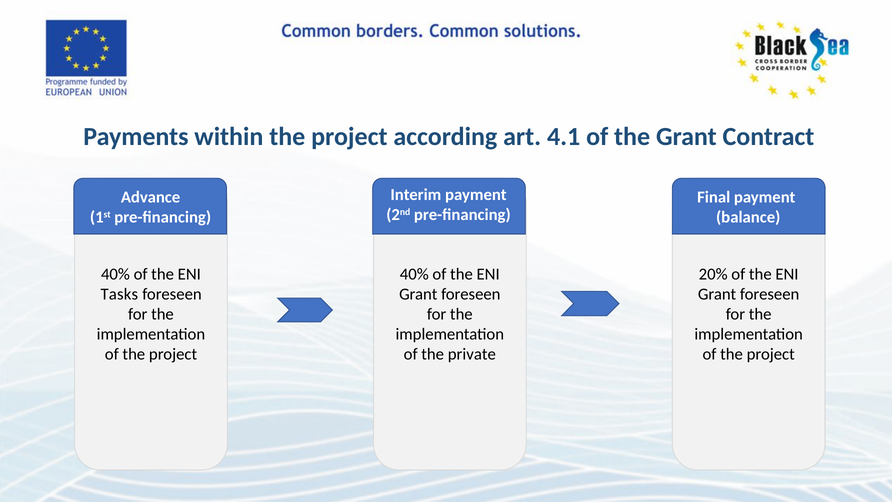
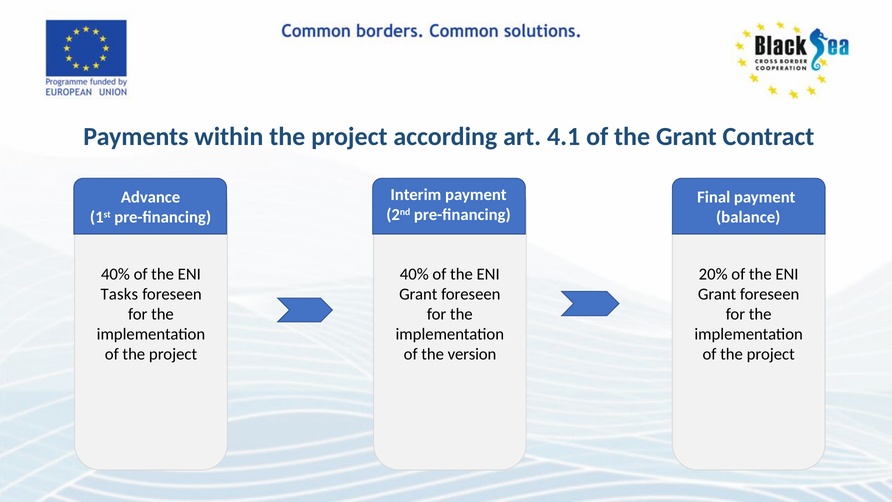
private: private -> version (472, 354)
